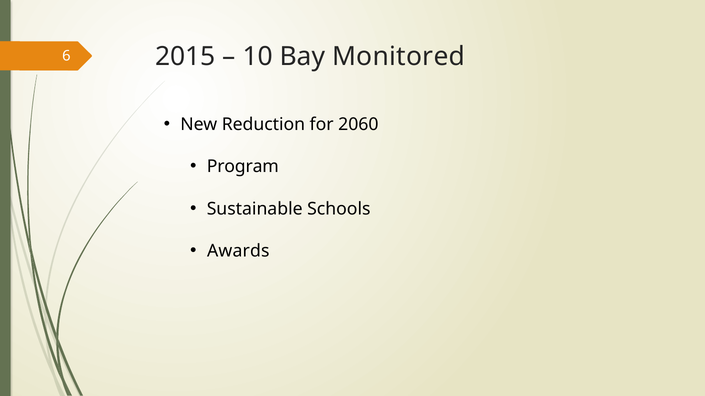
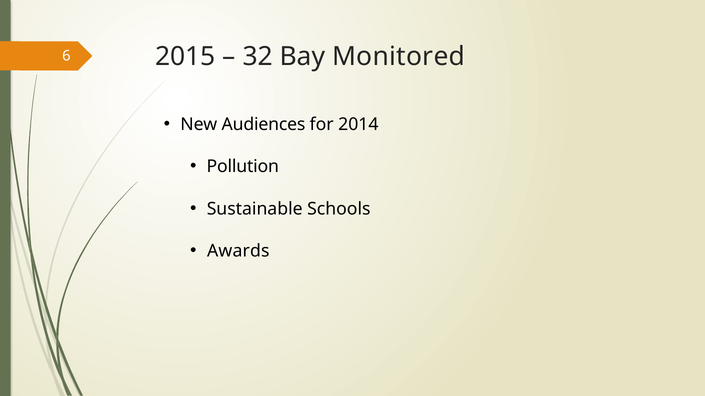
10: 10 -> 32 (258, 56)
Reduction: Reduction -> Audiences (263, 125)
2060: 2060 -> 2014 (358, 125)
Program: Program -> Pollution (243, 167)
